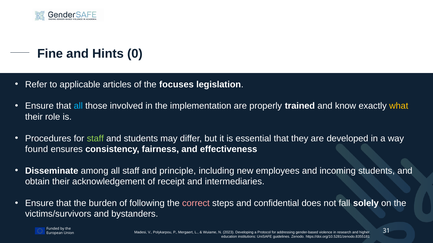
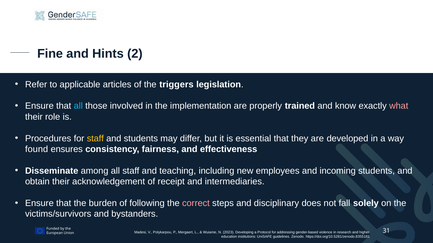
0: 0 -> 2 (135, 54)
focuses: focuses -> triggers (176, 85)
what colour: yellow -> pink (399, 106)
staff colour: light green -> yellow (95, 139)
principle: principle -> teaching (178, 171)
confidential: confidential -> disciplinary (276, 204)
